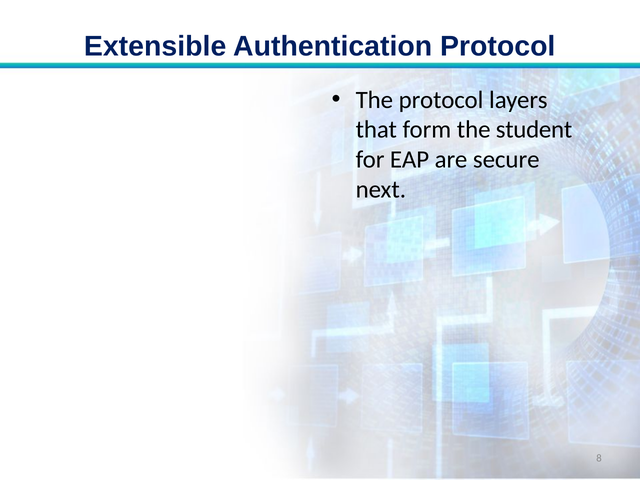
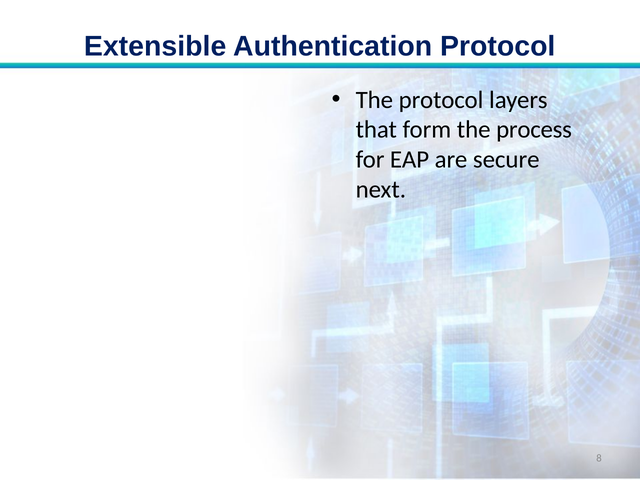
student: student -> process (534, 130)
